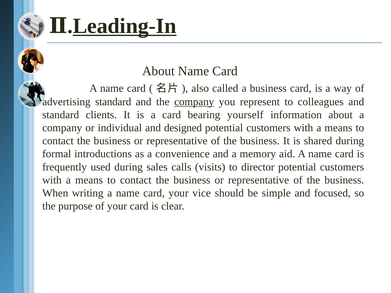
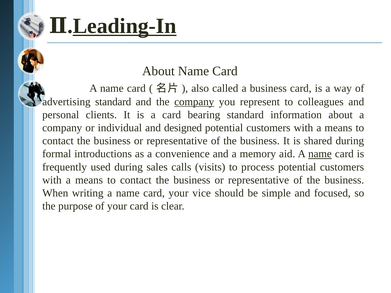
standard: standard -> personal (61, 115)
bearing yourself: yourself -> standard (245, 115)
name underline: none -> present (320, 154)
director: director -> process (258, 167)
